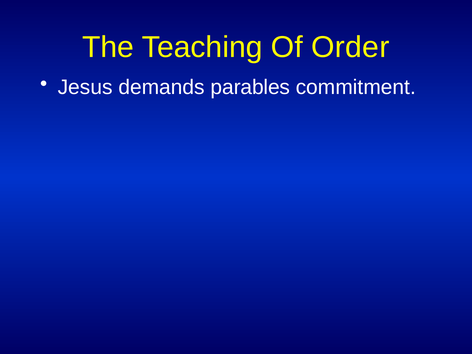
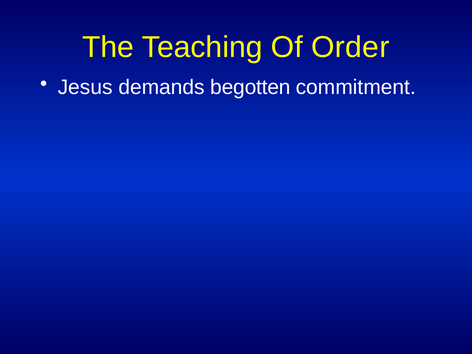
parables: parables -> begotten (250, 87)
